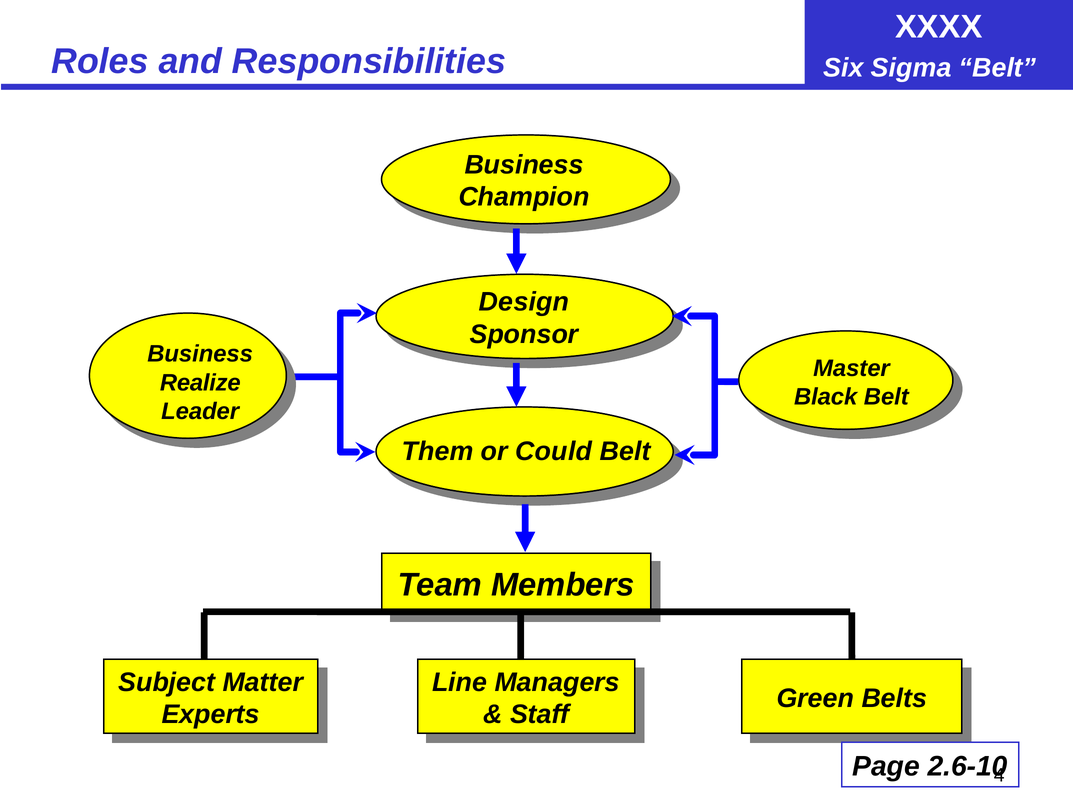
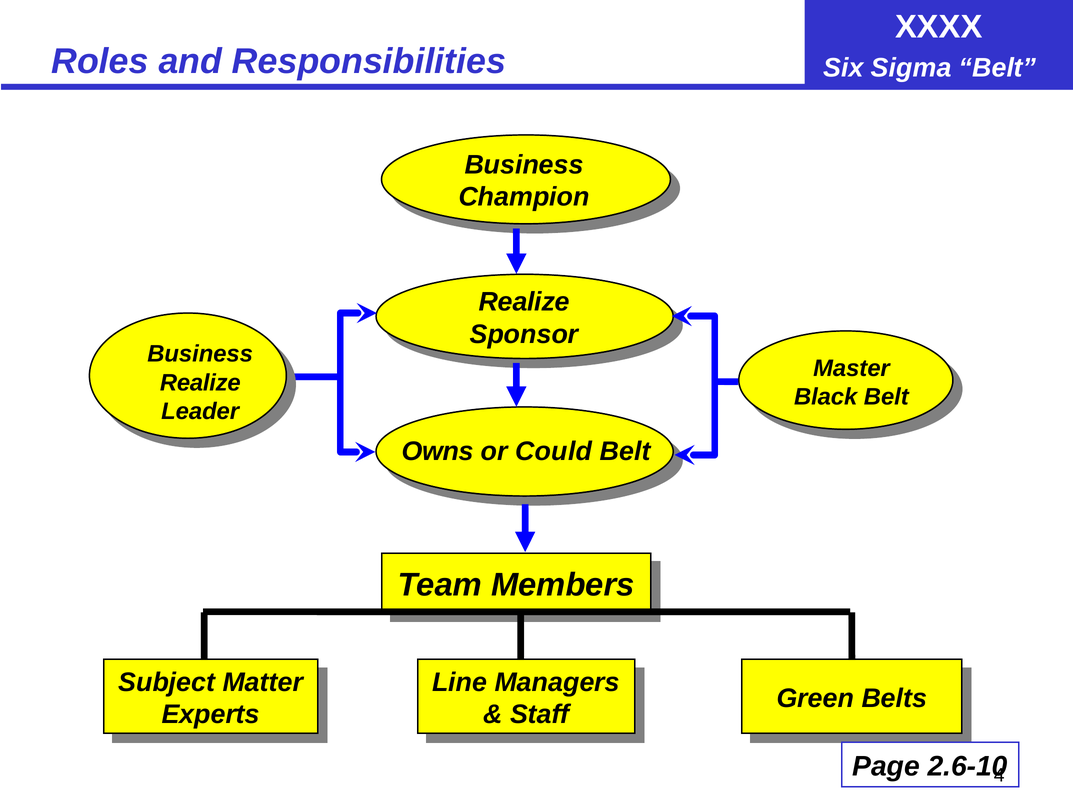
Design: Design -> Realize (524, 302)
Them: Them -> Owns (438, 451)
